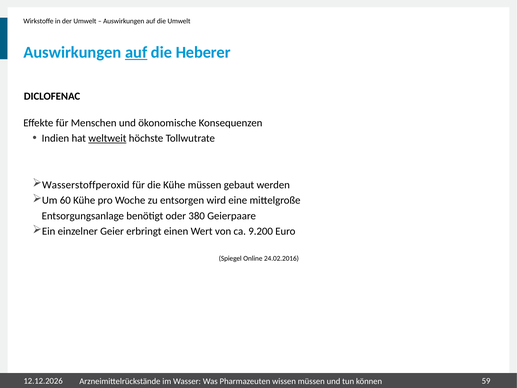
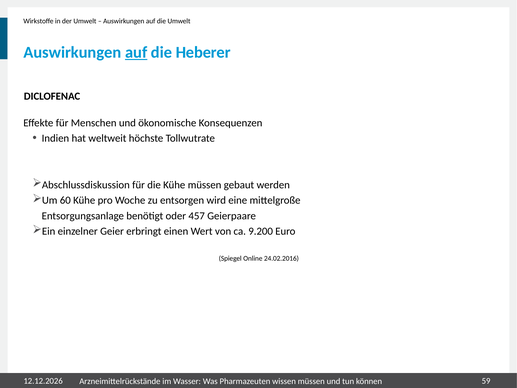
weltweit underline: present -> none (107, 138)
Wasserstoffperoxid: Wasserstoffperoxid -> Abschlussdiskussion (86, 185)
380: 380 -> 457 (197, 216)
